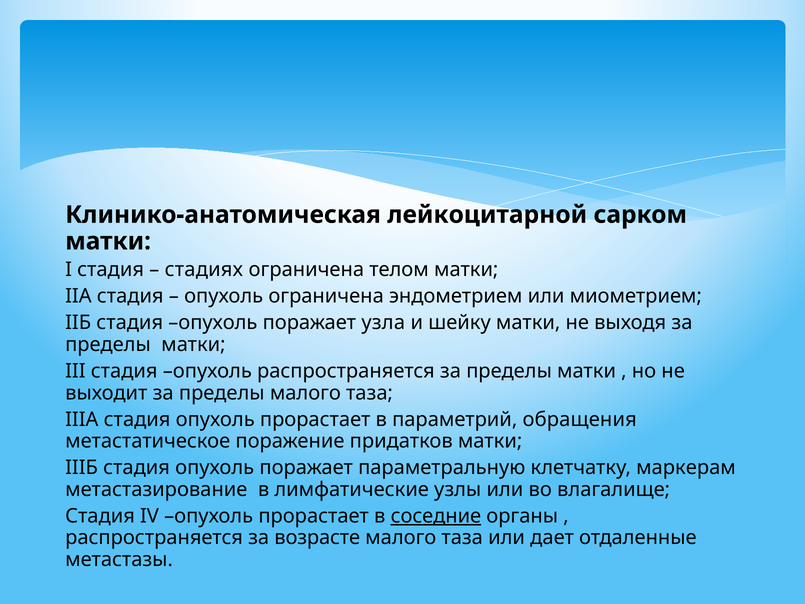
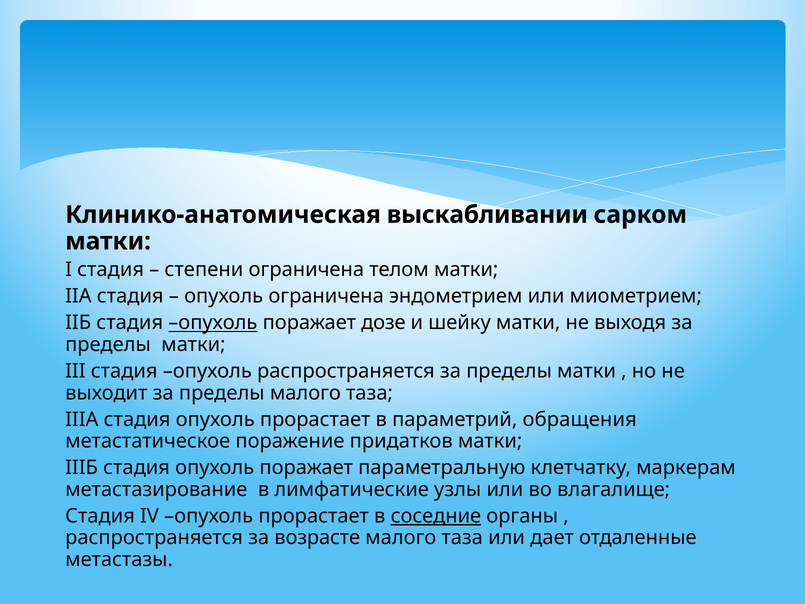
лейкоцитарной: лейкоцитарной -> выскабливании (487, 215)
стадиях: стадиях -> степени (204, 270)
опухоль underline: none -> present (213, 323)
узла: узла -> дозе (383, 323)
